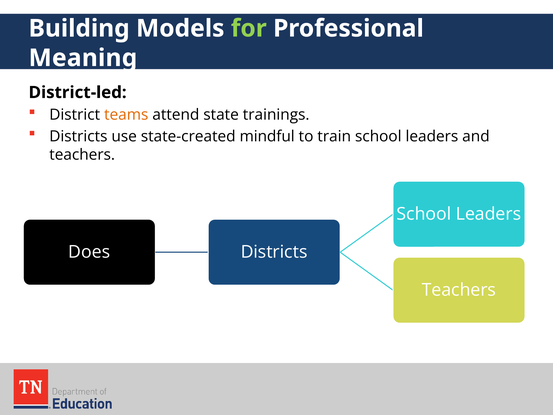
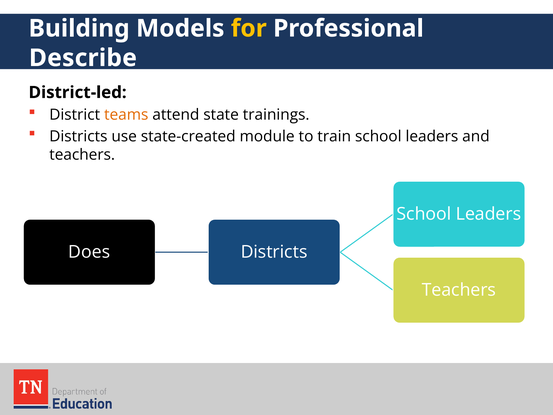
for colour: light green -> yellow (249, 28)
Meaning: Meaning -> Describe (83, 58)
mindful: mindful -> module (267, 136)
